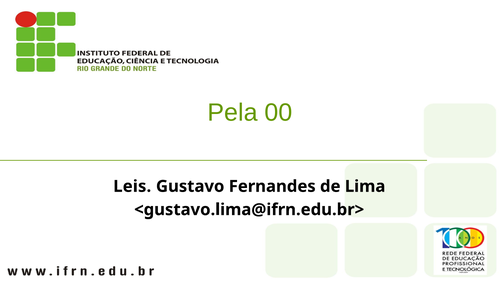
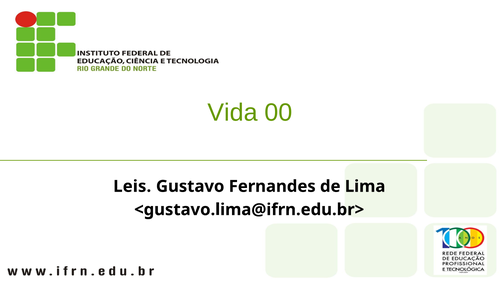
Pela: Pela -> Vida (233, 113)
